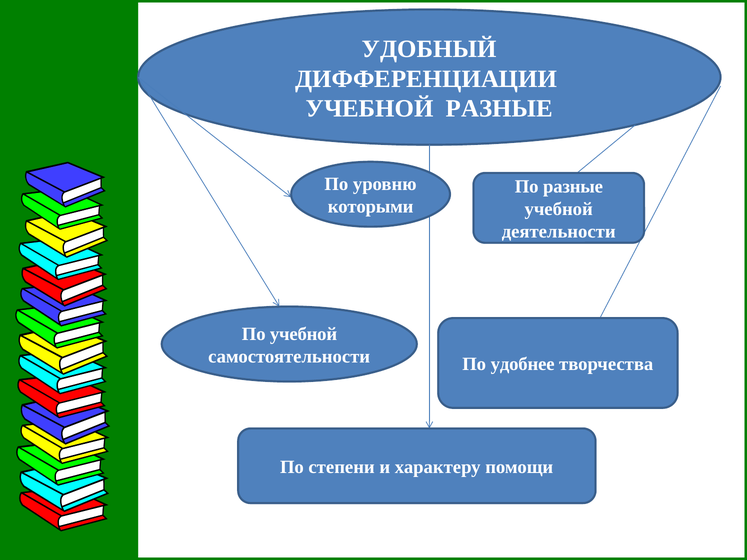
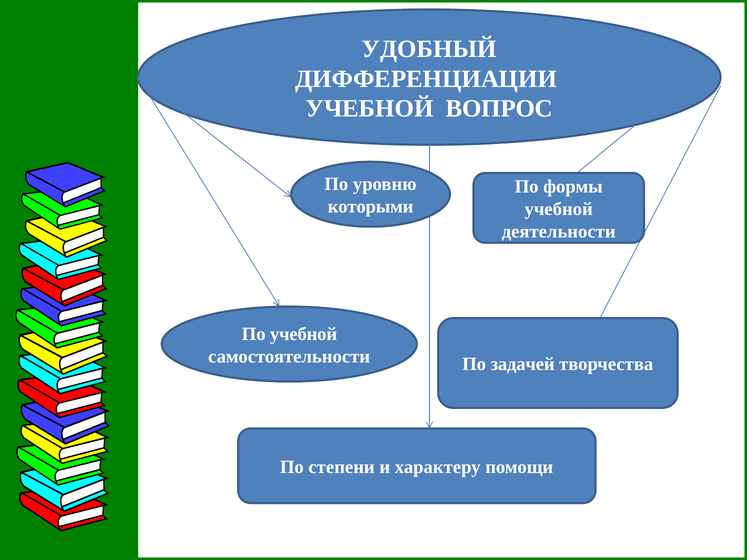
УЧЕБНОЙ РАЗНЫЕ: РАЗНЫЕ -> ВОПРОС (499, 109)
По разные: разные -> формы (573, 187)
удобнее: удобнее -> задачей (523, 364)
